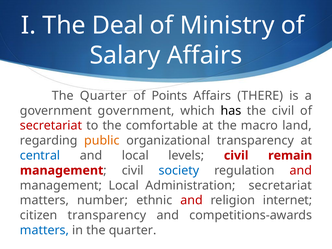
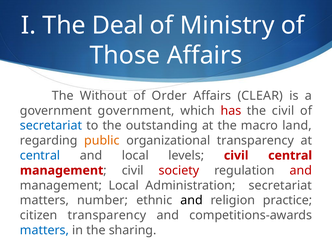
Salary: Salary -> Those (125, 55)
Quarter: Quarter -> Without (103, 96)
Points: Points -> Order (169, 96)
THERE: THERE -> CLEAR (260, 96)
has colour: black -> red (231, 111)
secretariat colour: red -> blue (51, 126)
comfortable: comfortable -> outstanding (162, 126)
civil remain: remain -> central (290, 156)
society colour: blue -> red (179, 170)
and colour: red -> black (191, 200)
internet: internet -> practice (288, 200)
in the quarter: quarter -> sharing (133, 230)
